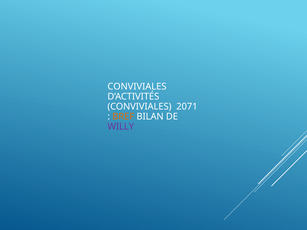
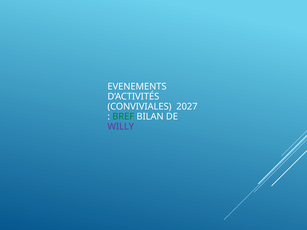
CONVIVIALES: CONVIVIALES -> EVENEMENTS (137, 87)
2071: 2071 -> 2027 (187, 107)
BREF colour: orange -> green (123, 117)
